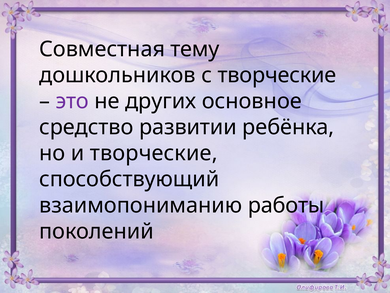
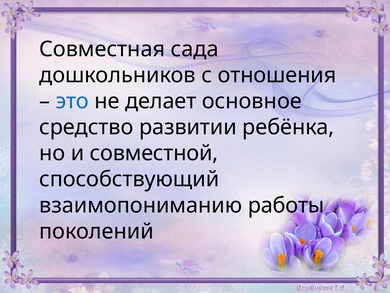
тему: тему -> сада (195, 49)
с творческие: творческие -> отношения (277, 75)
это colour: purple -> blue (72, 101)
других: других -> делает (161, 101)
и творческие: творческие -> совместной (154, 153)
